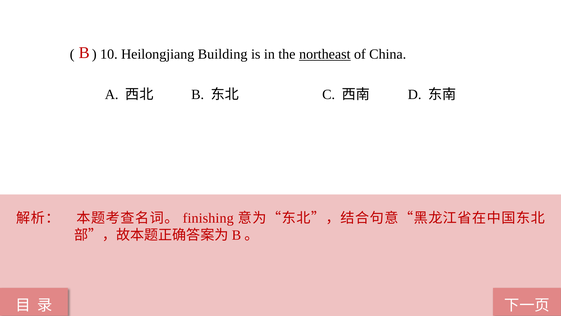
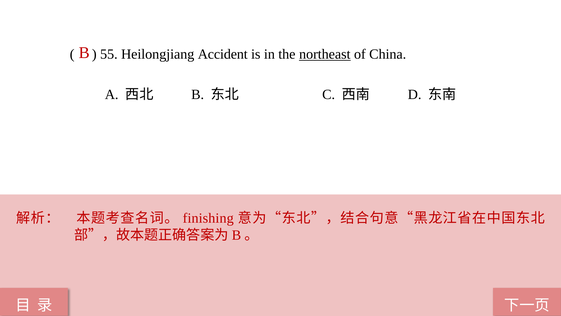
10: 10 -> 55 (109, 54)
Building: Building -> Accident (223, 54)
